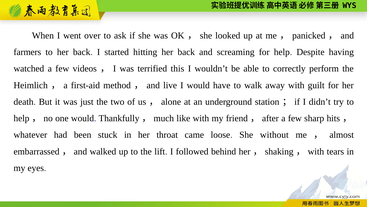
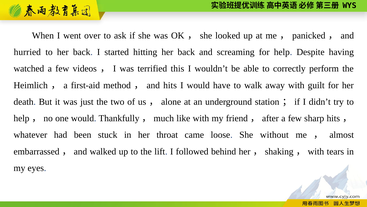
farmers: farmers -> hurried (27, 52)
and live: live -> hits (170, 85)
